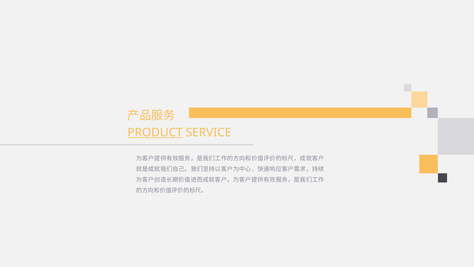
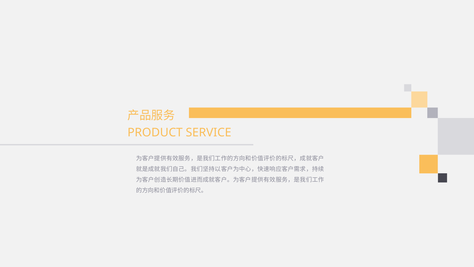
PRODUCT underline: present -> none (155, 132)
